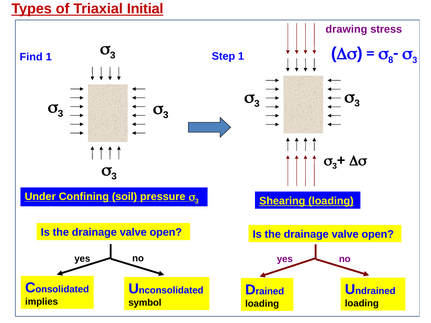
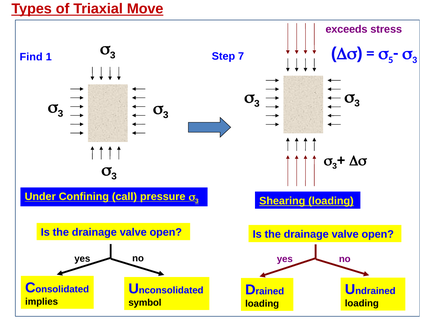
Initial: Initial -> Move (145, 9)
drawing: drawing -> exceeds (346, 29)
8: 8 -> 5 (391, 60)
Step 1: 1 -> 7 (241, 56)
soil: soil -> call (124, 197)
